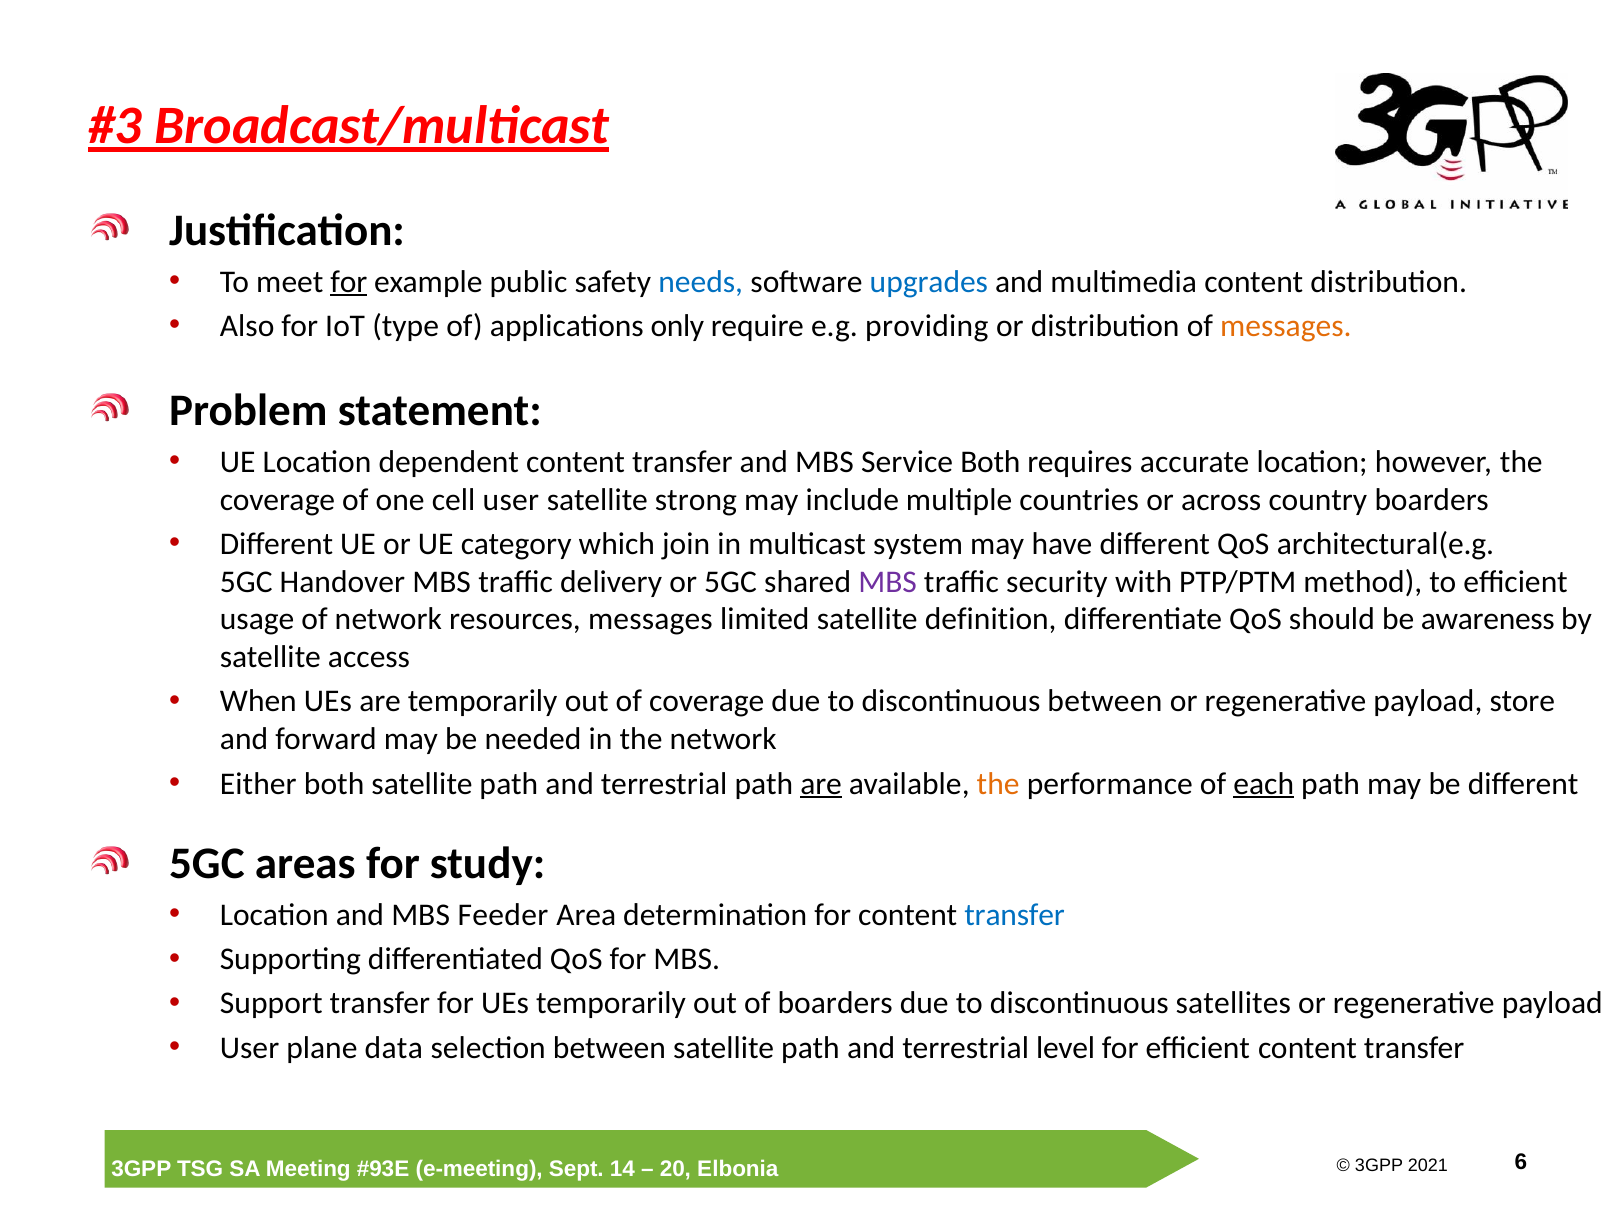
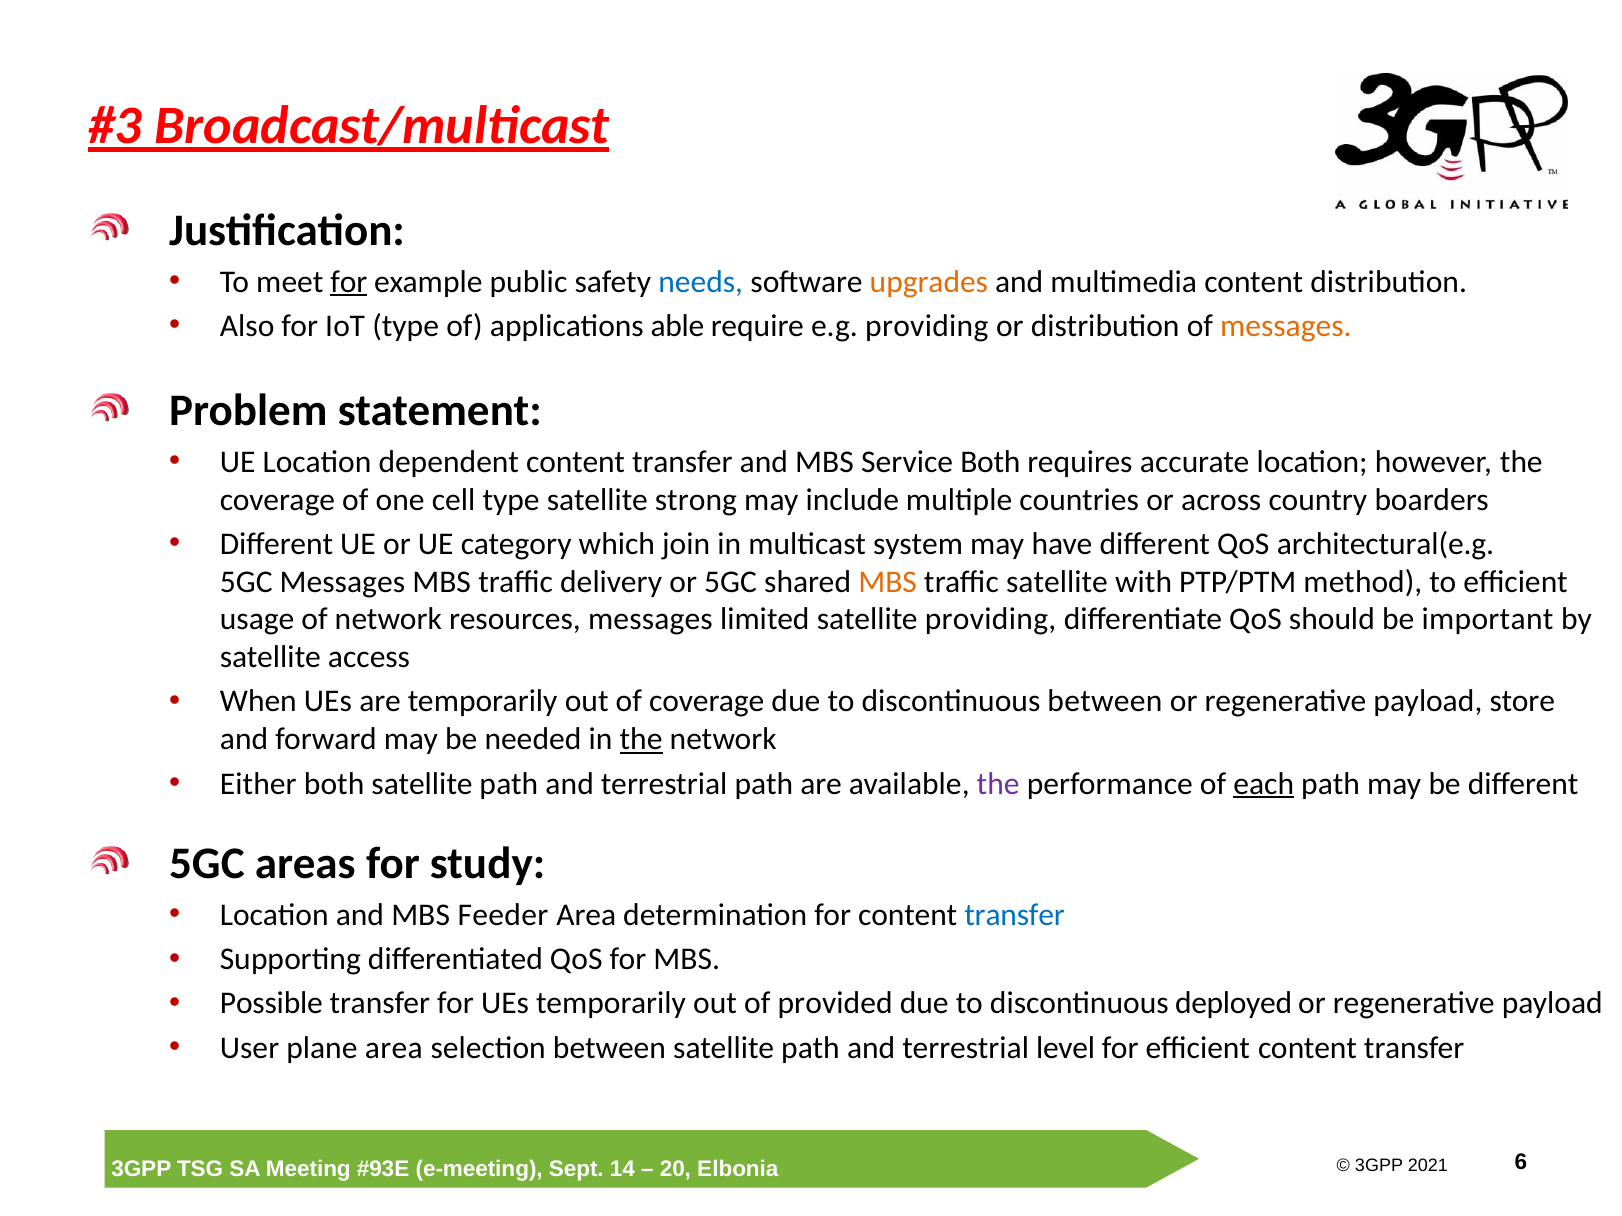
upgrades colour: blue -> orange (929, 282)
only: only -> able (677, 326)
cell user: user -> type (511, 500)
5GC Handover: Handover -> Messages (342, 582)
MBS colour: purple -> orange (888, 582)
traffic security: security -> satellite (1057, 582)
definition: definition -> providing (991, 620)
awareness: awareness -> important (1488, 620)
the underline: none -> present (641, 740)
are underline: present -> none (821, 784)
the colour: orange -> purple (998, 784)
Support: Support -> Possible (271, 1004)
of boarders: boarders -> provided (835, 1004)
satellites: satellites -> deployed (1234, 1004)
plane data: data -> area (394, 1048)
